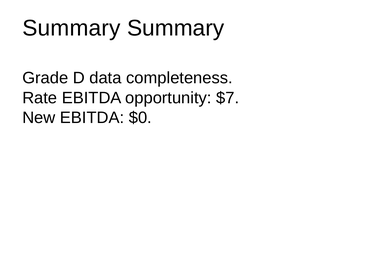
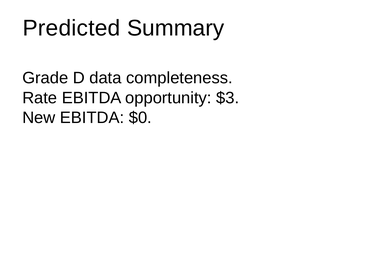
Summary: Summary -> Predicted (71, 28)
$7: $7 -> $3 (228, 98)
